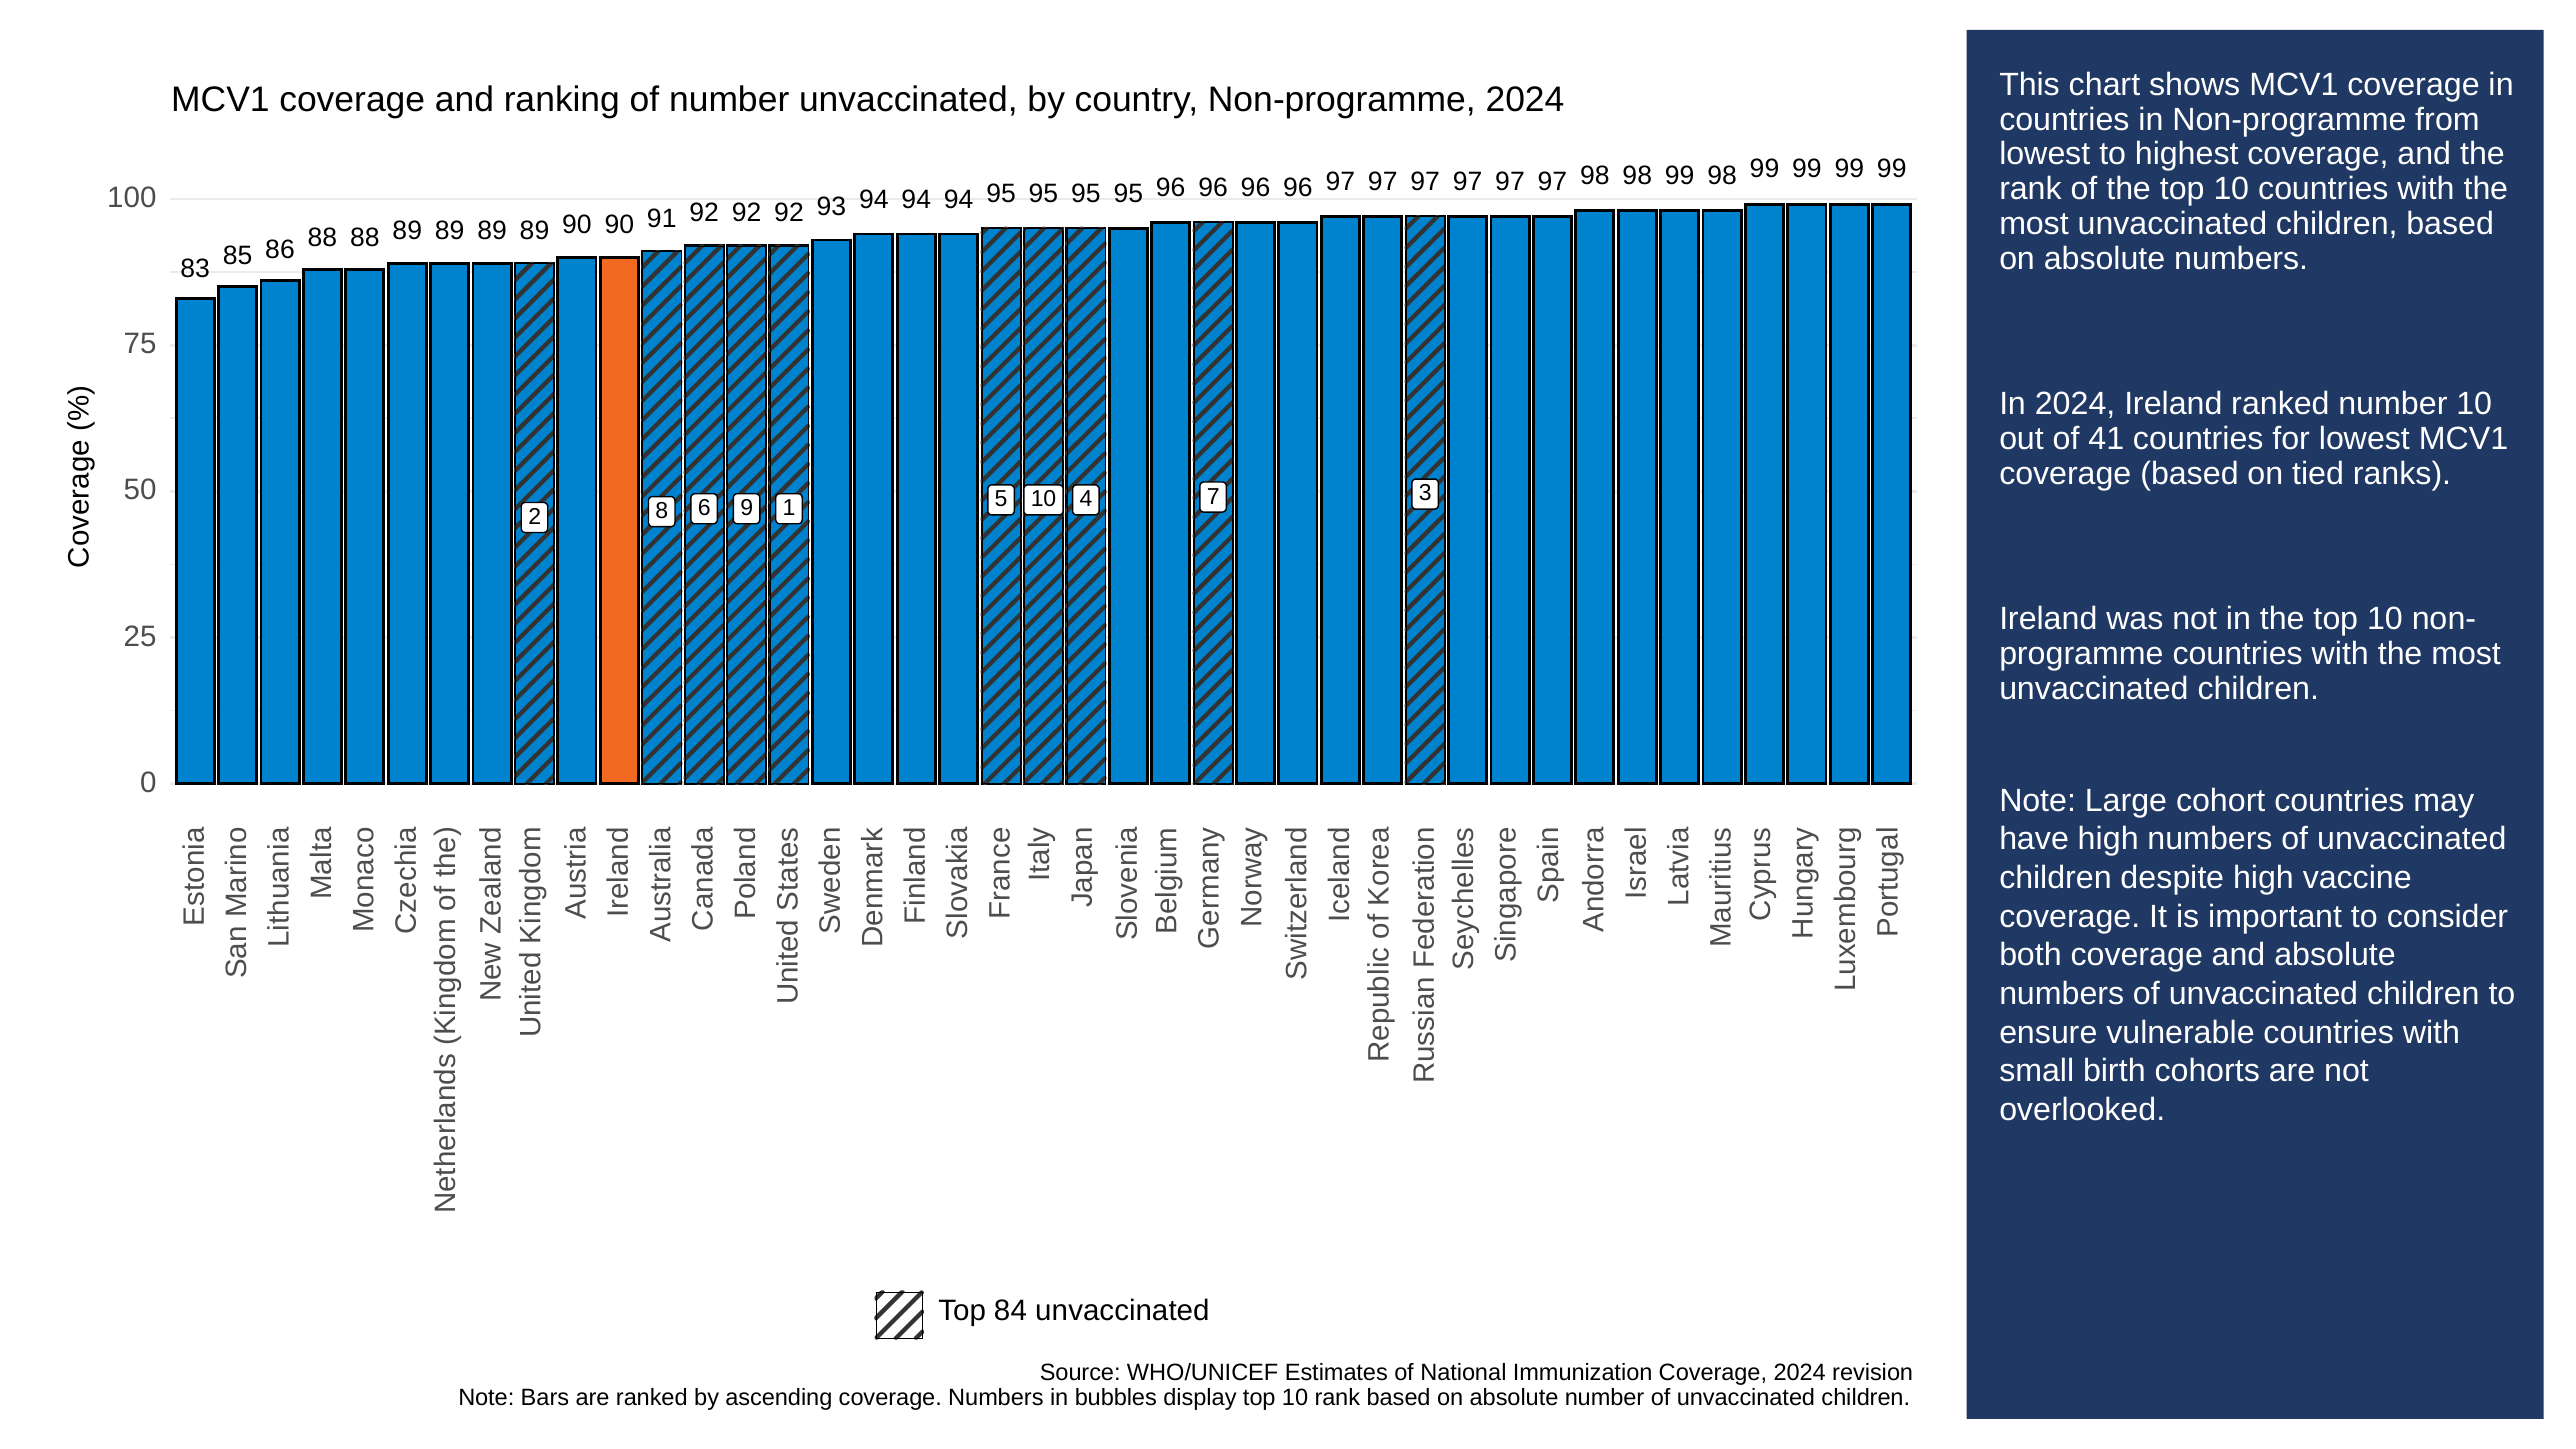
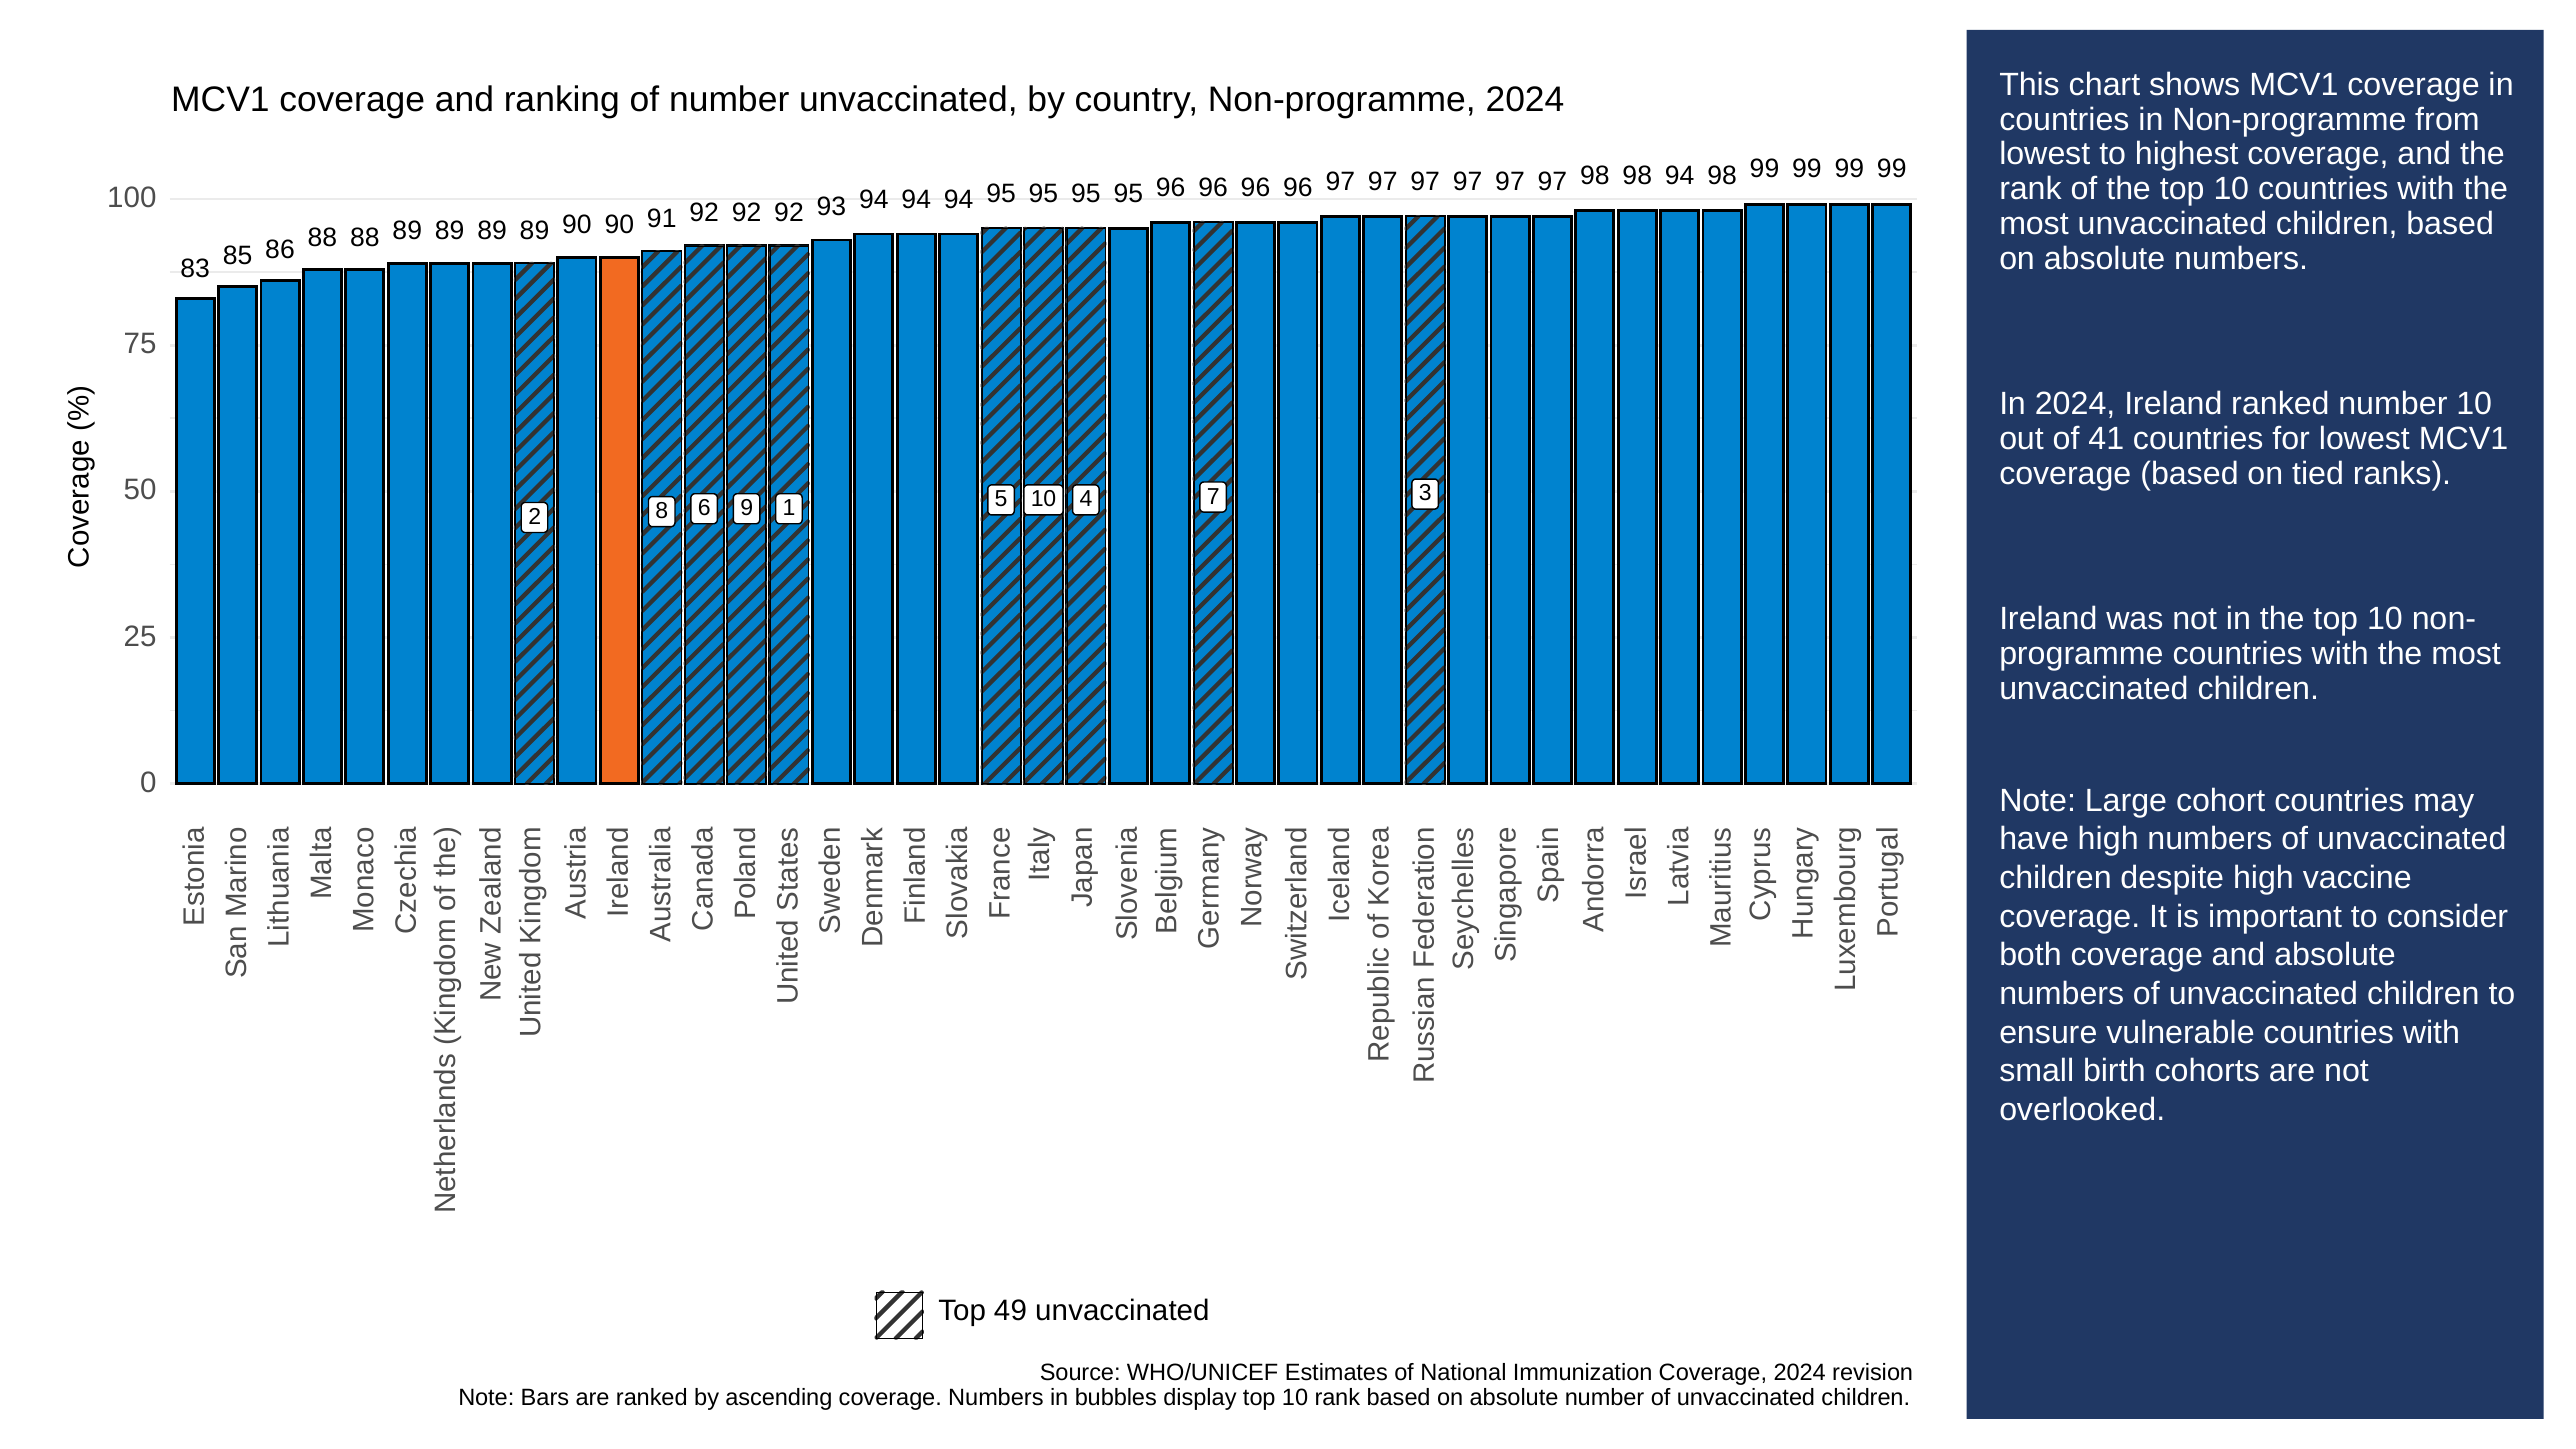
97 98 99: 99 -> 94 (1680, 175)
84: 84 -> 49 (1010, 1311)
